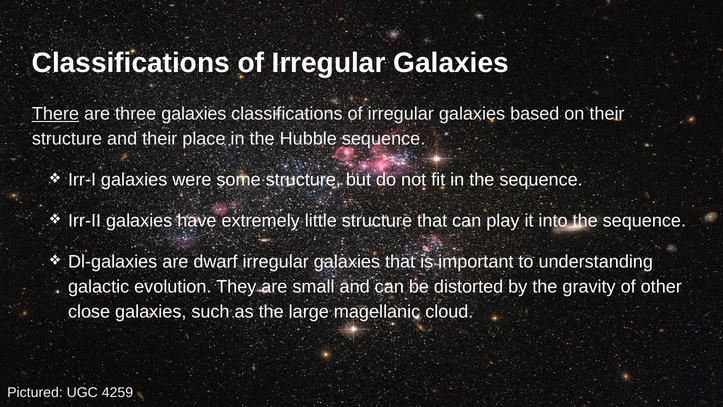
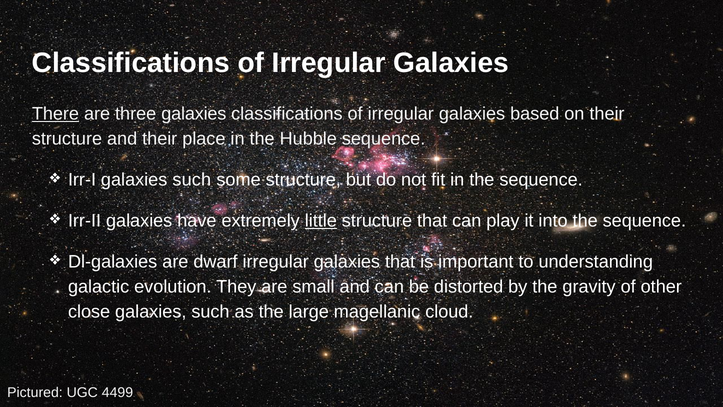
Irr-I galaxies were: were -> such (192, 180)
little underline: none -> present (321, 221)
4259: 4259 -> 4499 (117, 392)
